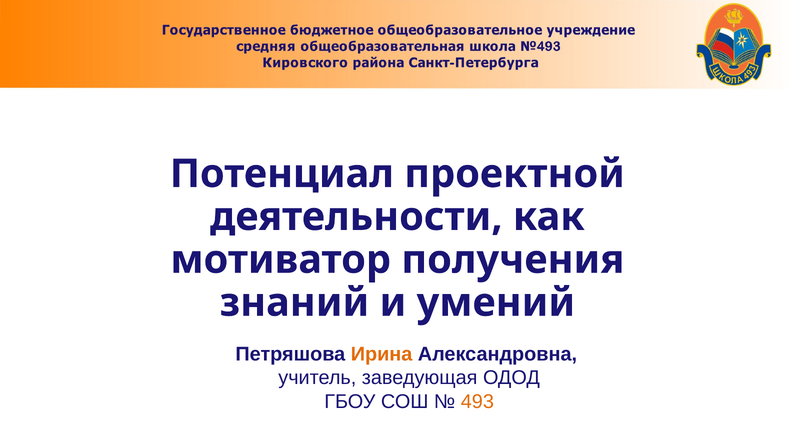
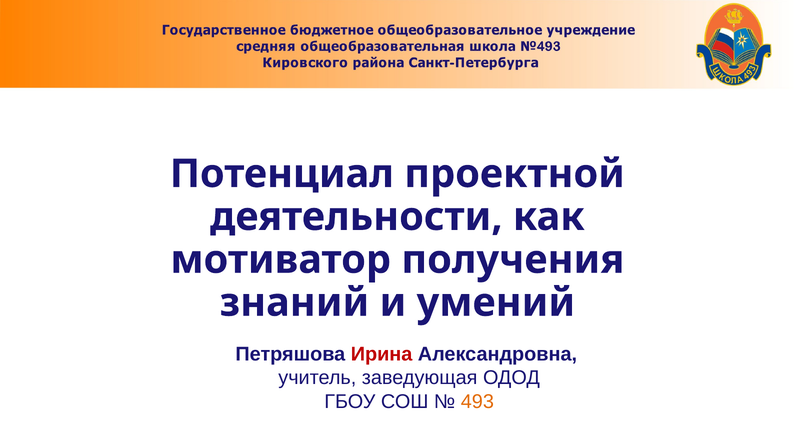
Ирина colour: orange -> red (382, 354)
